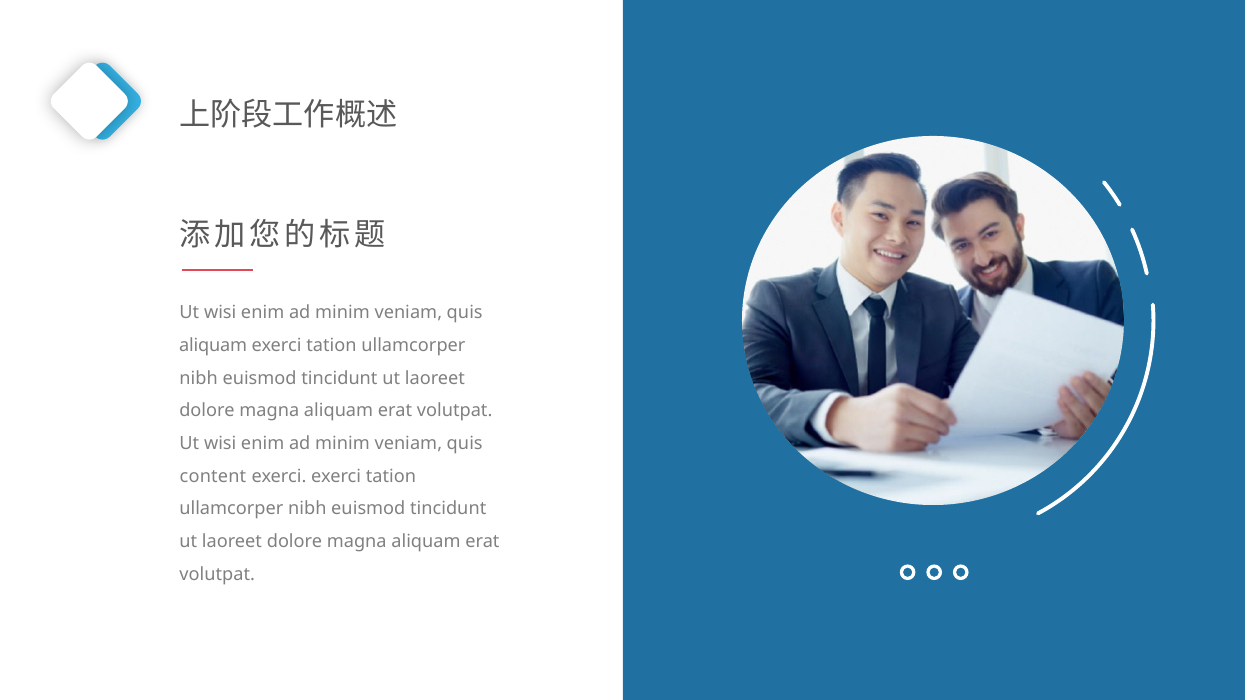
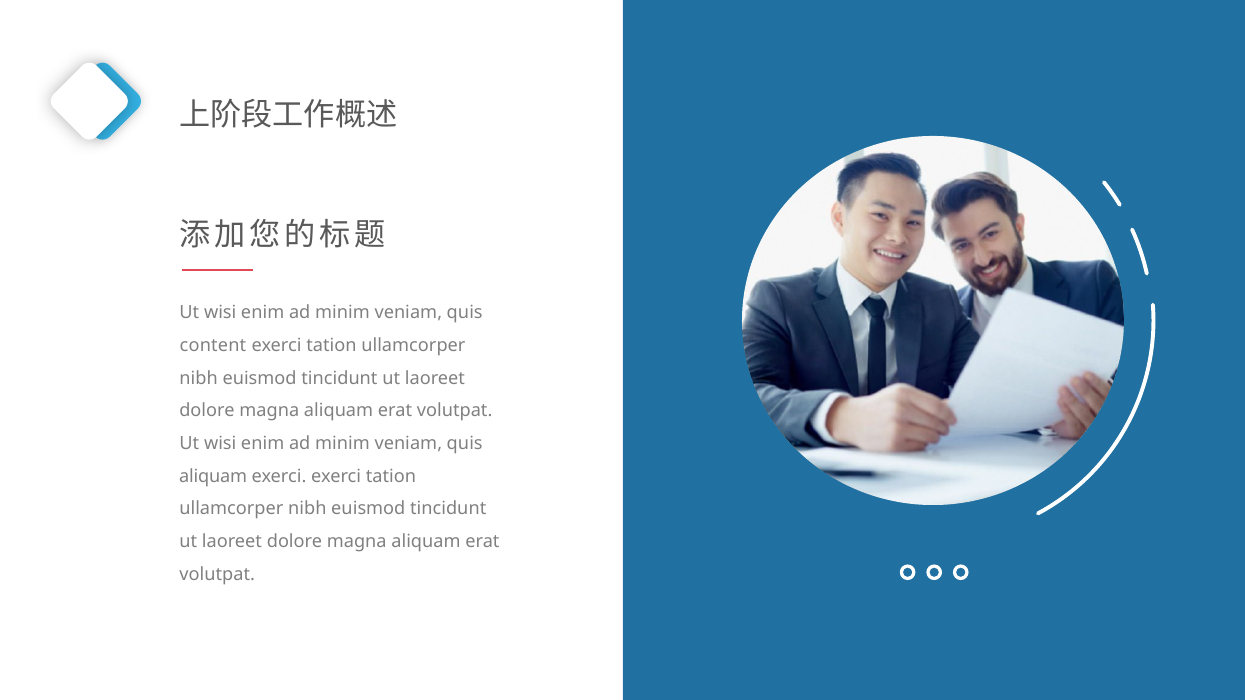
aliquam: aliquam -> content (213, 346)
content: content -> aliquam (213, 477)
